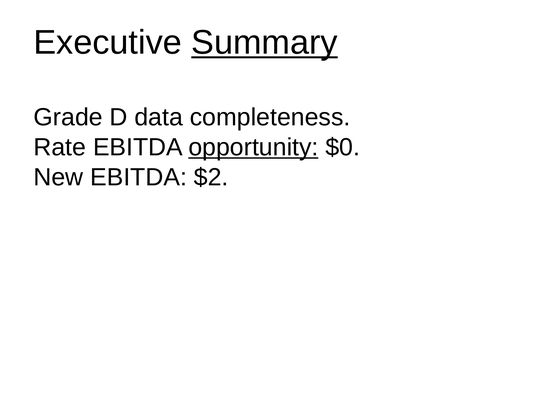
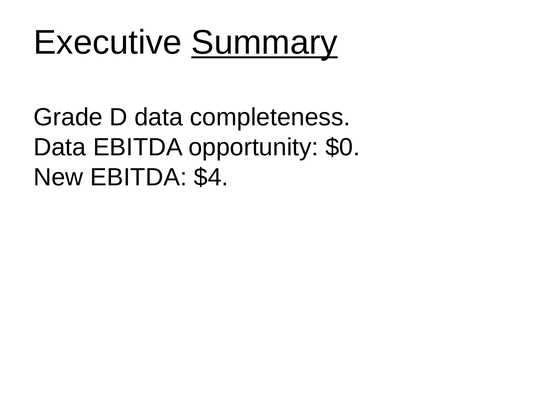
Rate: Rate -> Data (60, 147)
opportunity underline: present -> none (253, 147)
$2: $2 -> $4 (211, 177)
